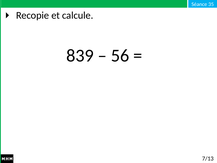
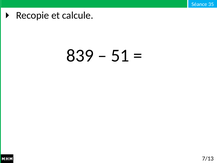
56: 56 -> 51 (120, 56)
